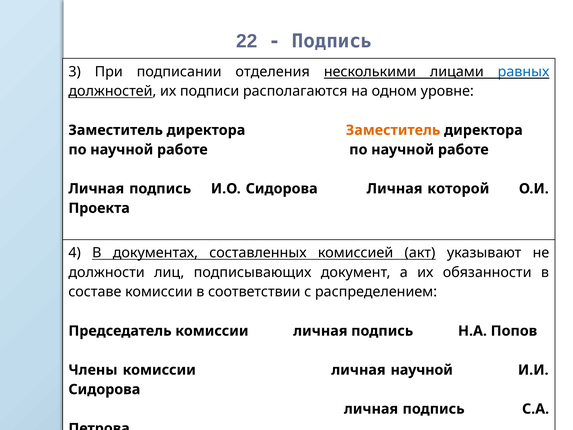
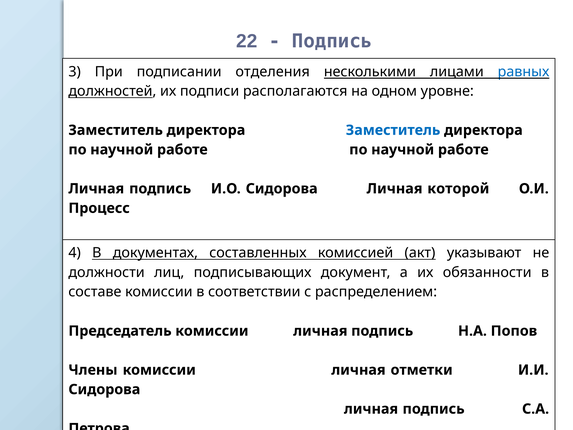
Заместитель colour: orange -> blue (393, 130)
Проекта: Проекта -> Процесс (99, 208)
личная научной: научной -> отметки (422, 370)
